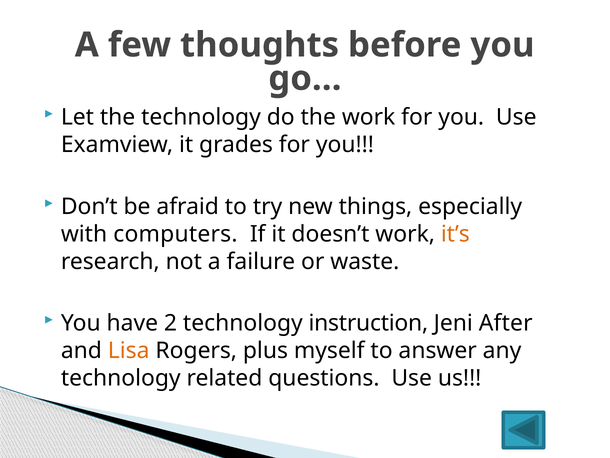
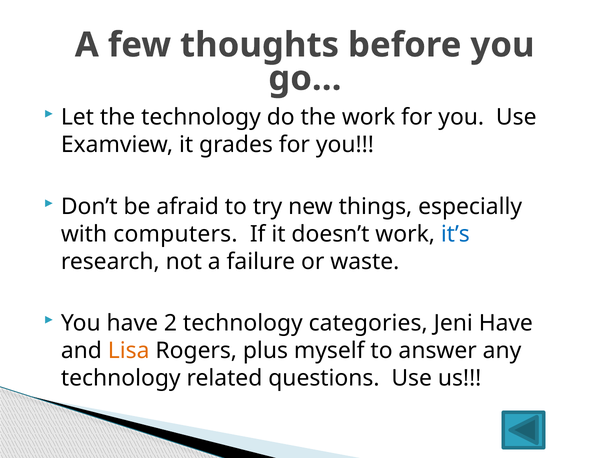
it’s colour: orange -> blue (455, 234)
instruction: instruction -> categories (368, 323)
Jeni After: After -> Have (506, 323)
